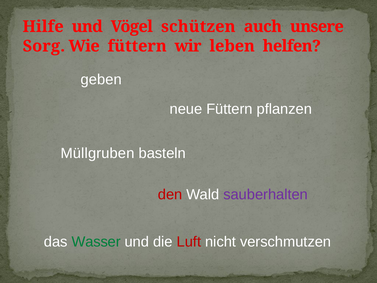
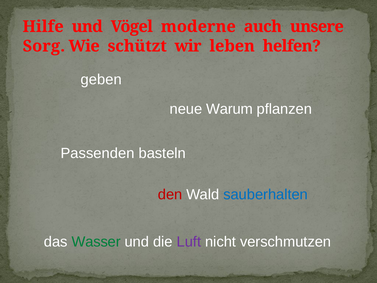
schützen: schützen -> moderne (198, 27)
Wie füttern: füttern -> schützt (137, 46)
neue Füttern: Füttern -> Warum (230, 109)
Müllgruben: Müllgruben -> Passenden (98, 153)
sauberhalten colour: purple -> blue (266, 194)
Luft colour: red -> purple (189, 242)
